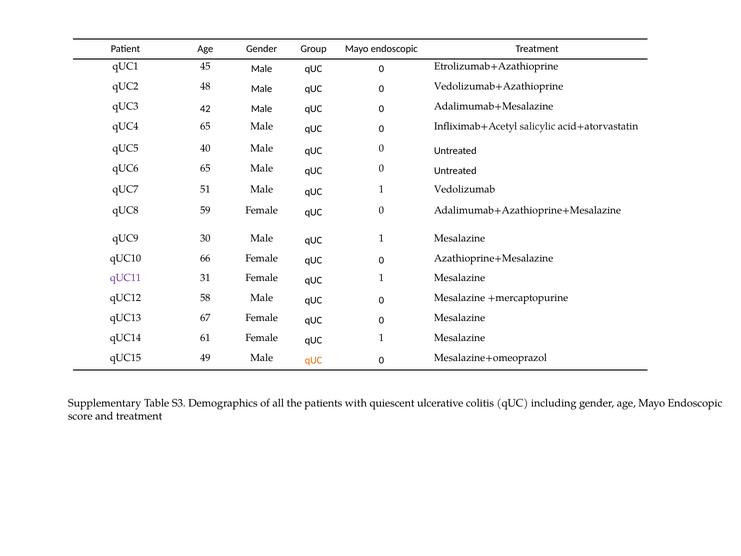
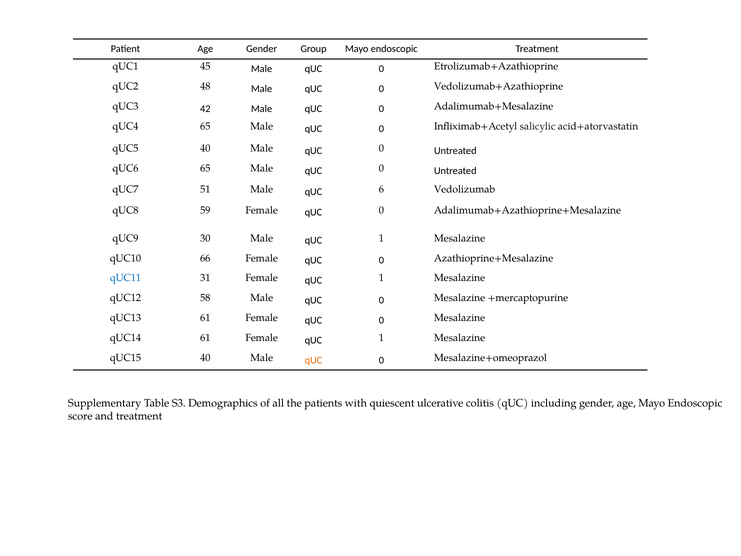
51 Male qUC 1: 1 -> 6 (381, 189)
qUC11 colour: purple -> blue (126, 278)
qUC13 67: 67 -> 61 (205, 318)
qUC15 49: 49 -> 40 (205, 358)
